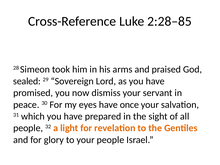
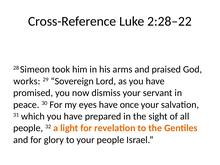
2:28–85: 2:28–85 -> 2:28–22 (169, 21)
sealed: sealed -> works (27, 81)
